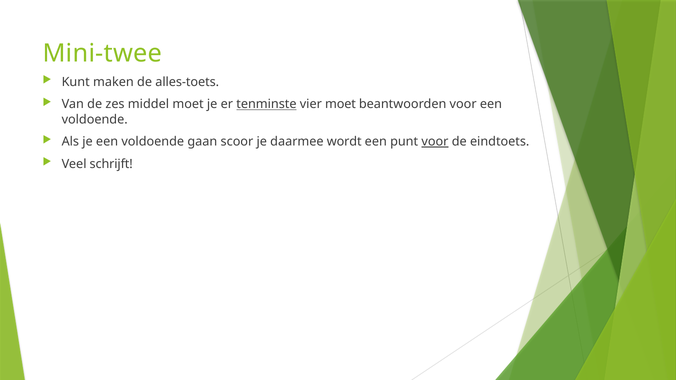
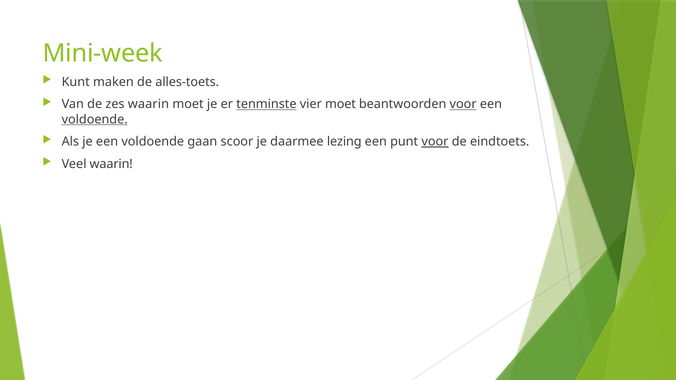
Mini-twee: Mini-twee -> Mini-week (103, 53)
zes middel: middel -> waarin (148, 104)
voor underline: none -> present (463, 104)
voldoende underline: none -> present (95, 119)
wordt: wordt -> lezing (344, 142)
Veel schrijft: schrijft -> waarin (111, 164)
